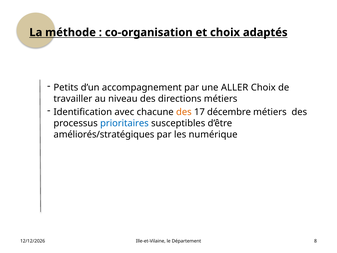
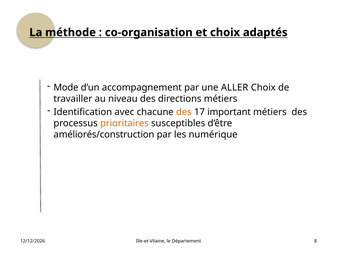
Petits: Petits -> Mode (66, 87)
décembre: décembre -> important (229, 112)
prioritaires colour: blue -> orange (124, 123)
améliorés/stratégiques: améliorés/stratégiques -> améliorés/construction (104, 134)
